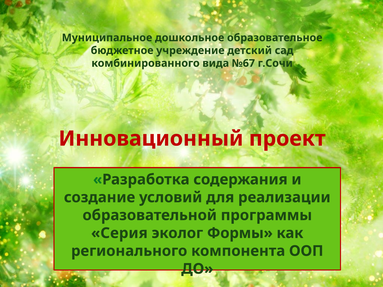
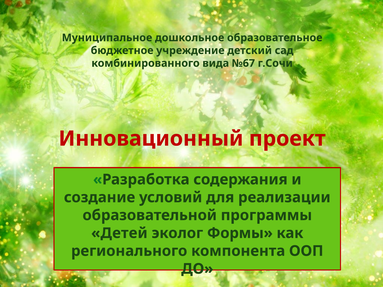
Серия: Серия -> Детей (119, 233)
